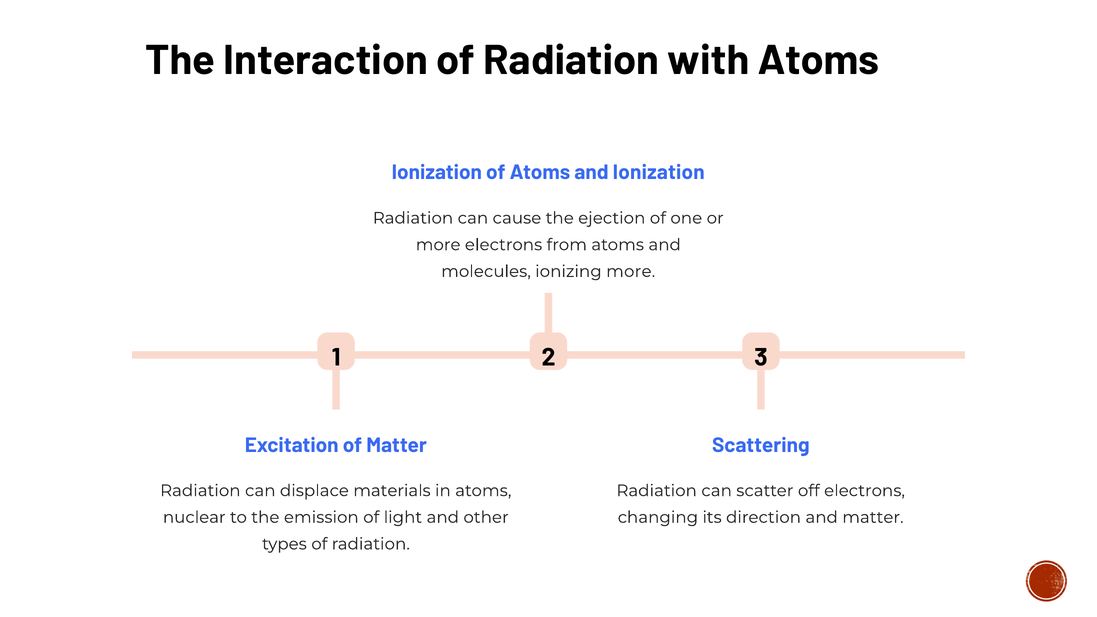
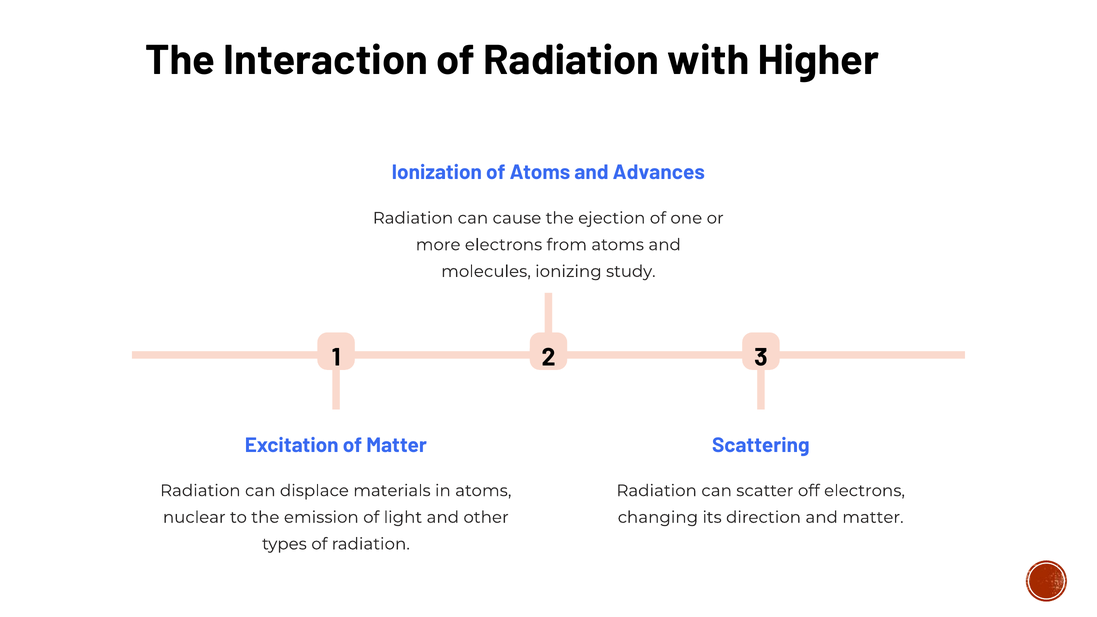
with Atoms: Atoms -> Higher (818, 61)
and Ionization: Ionization -> Advances (659, 173)
ionizing more: more -> study (631, 271)
